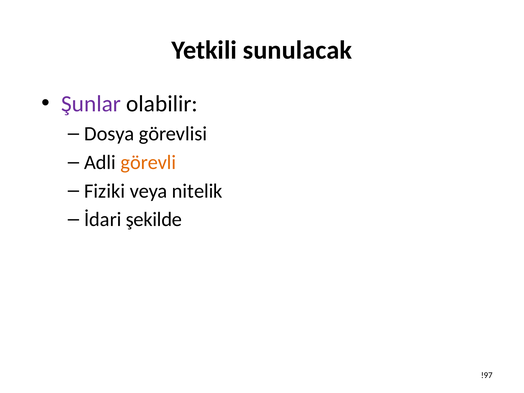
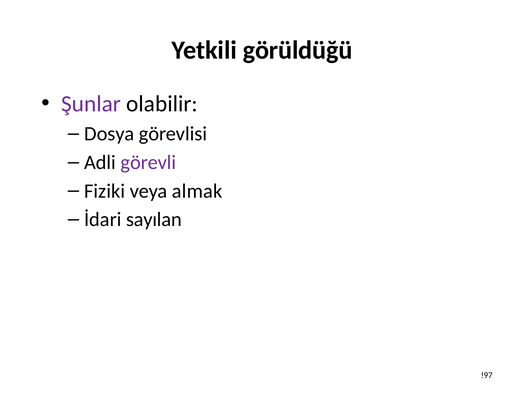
sunulacak: sunulacak -> görüldüğü (298, 50)
görevli colour: orange -> purple (148, 162)
nitelik: nitelik -> almak (197, 191)
şekilde: şekilde -> sayılan (154, 220)
